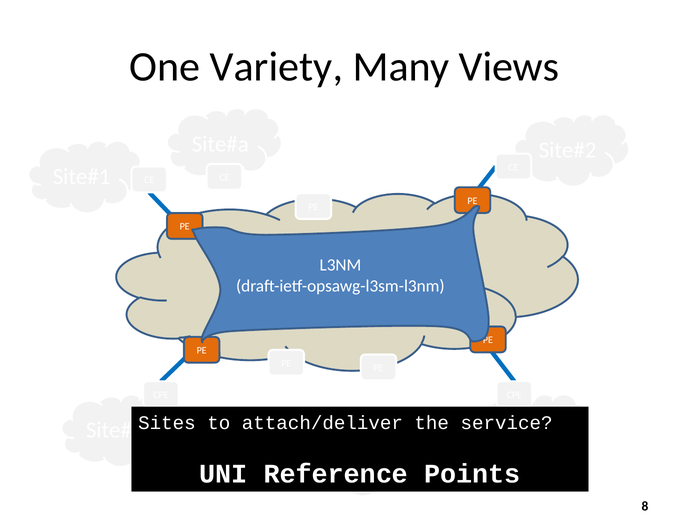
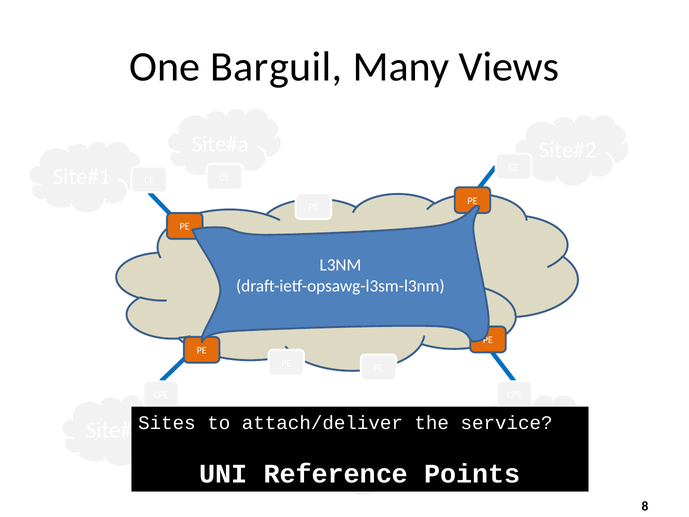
Variety: Variety -> Barguil (276, 67)
